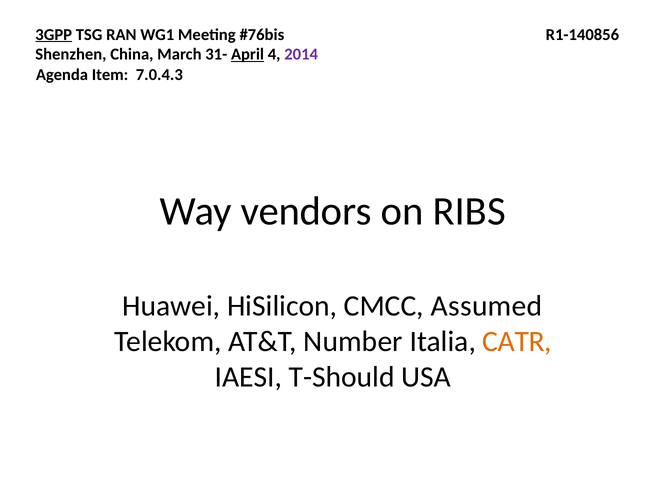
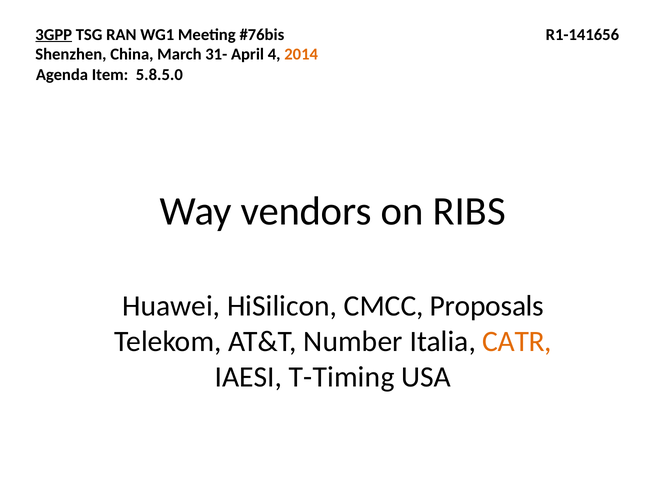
R1-140856: R1-140856 -> R1-141656 (582, 35)
April underline: present -> none (248, 55)
2014 colour: purple -> orange (301, 55)
7.0.4.3: 7.0.4.3 -> 5.8.5.0 (159, 75)
Assumed: Assumed -> Proposals (487, 306)
T-Should: T-Should -> T-Timing (342, 377)
